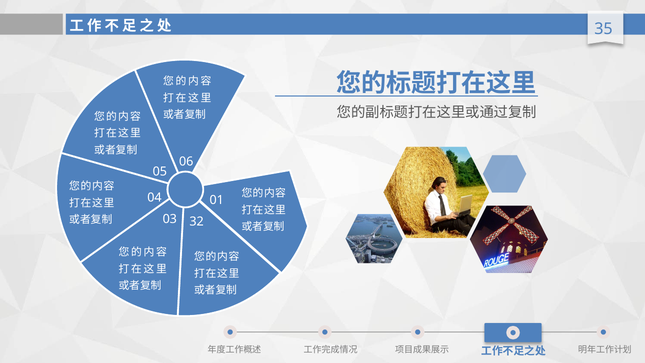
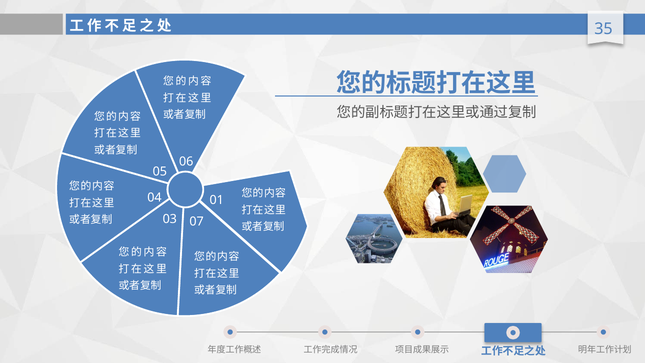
32: 32 -> 07 (197, 222)
